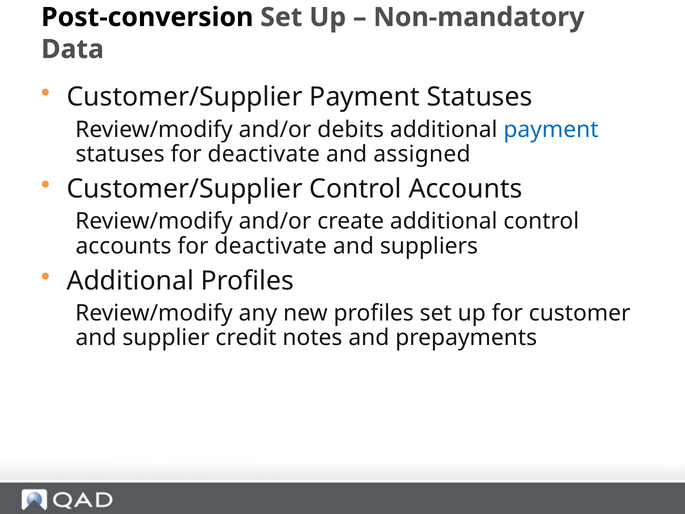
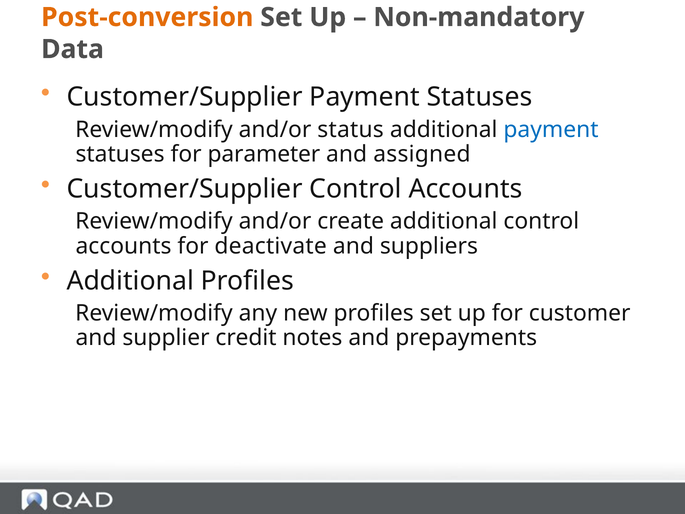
Post-conversion colour: black -> orange (147, 17)
debits: debits -> status (351, 130)
statuses for deactivate: deactivate -> parameter (264, 154)
